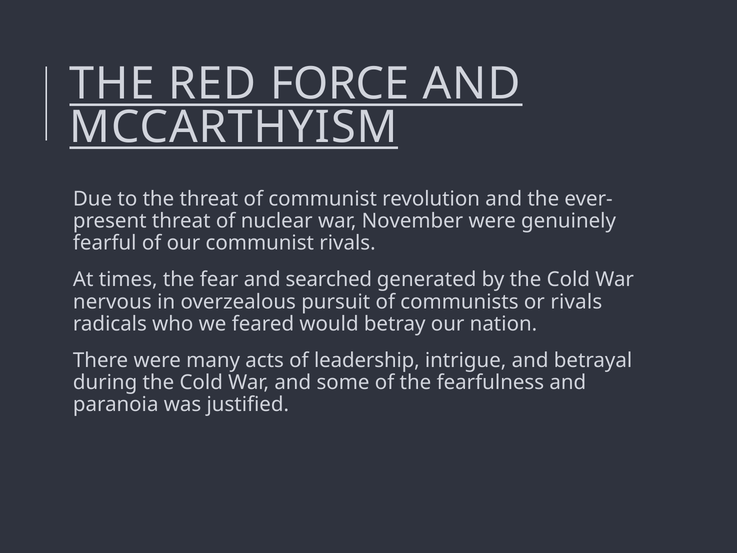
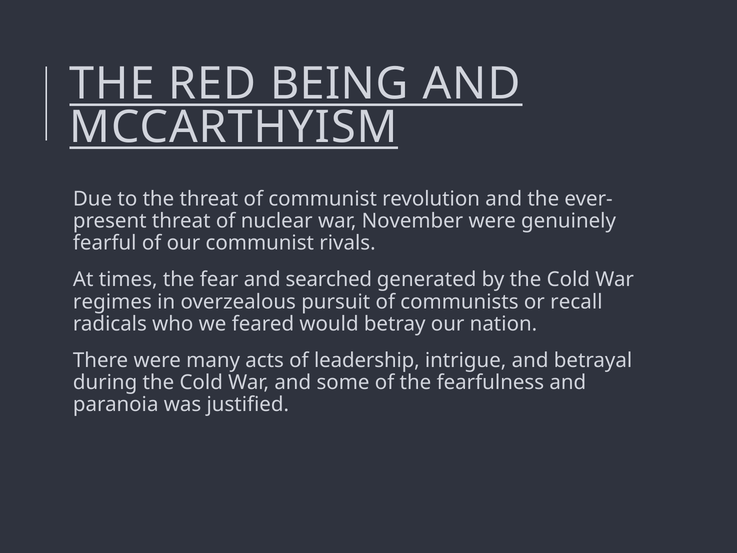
FORCE: FORCE -> BEING (339, 84)
nervous: nervous -> regimes (112, 302)
or rivals: rivals -> recall (576, 302)
